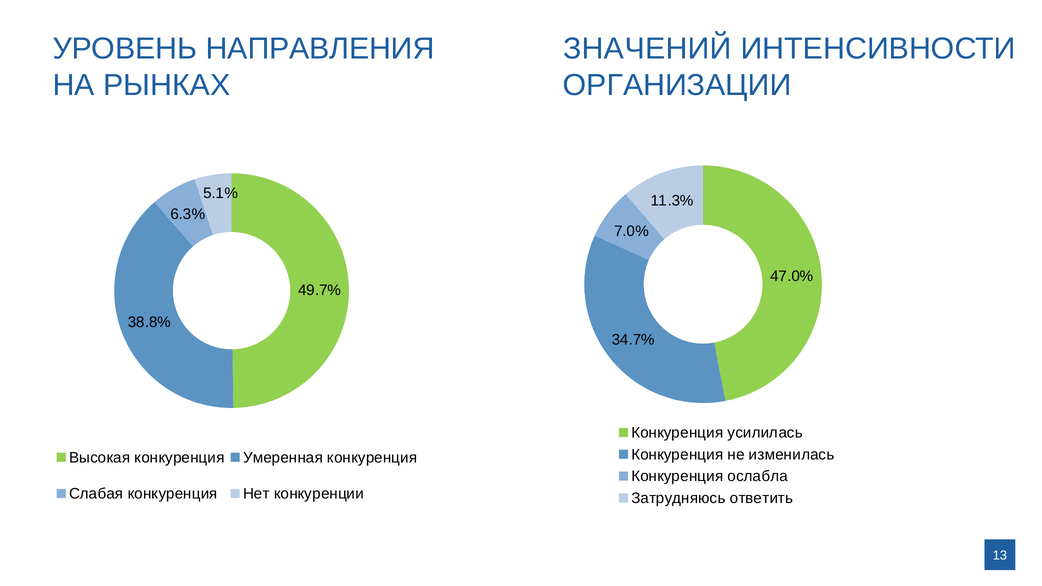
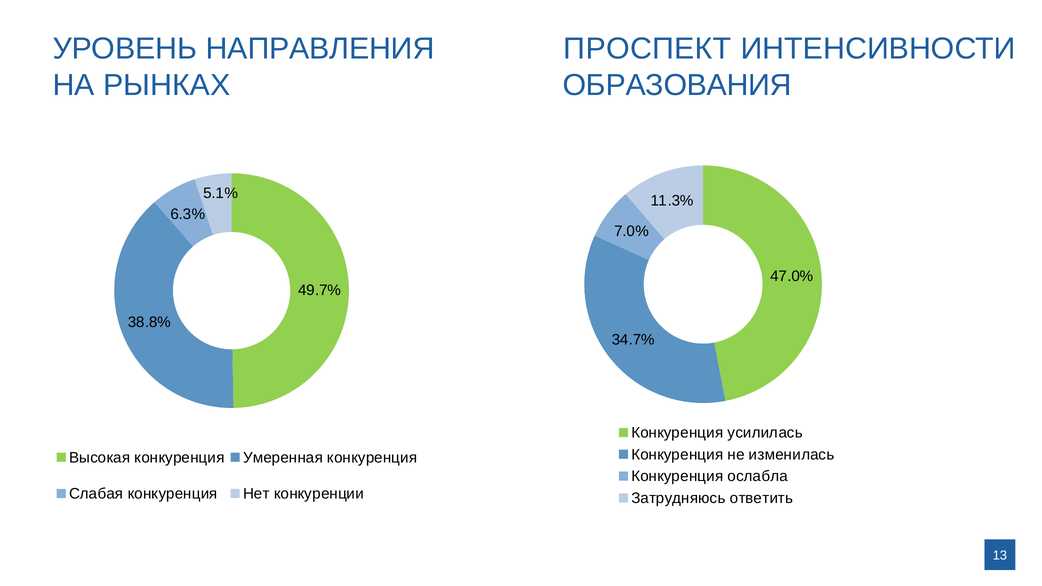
ЗНАЧЕНИЙ: ЗНАЧЕНИЙ -> ПРОСПЕКТ (647, 49)
ОРГАНИЗАЦИИ: ОРГАНИЗАЦИИ -> ОБРАЗОВАНИЯ (677, 85)
